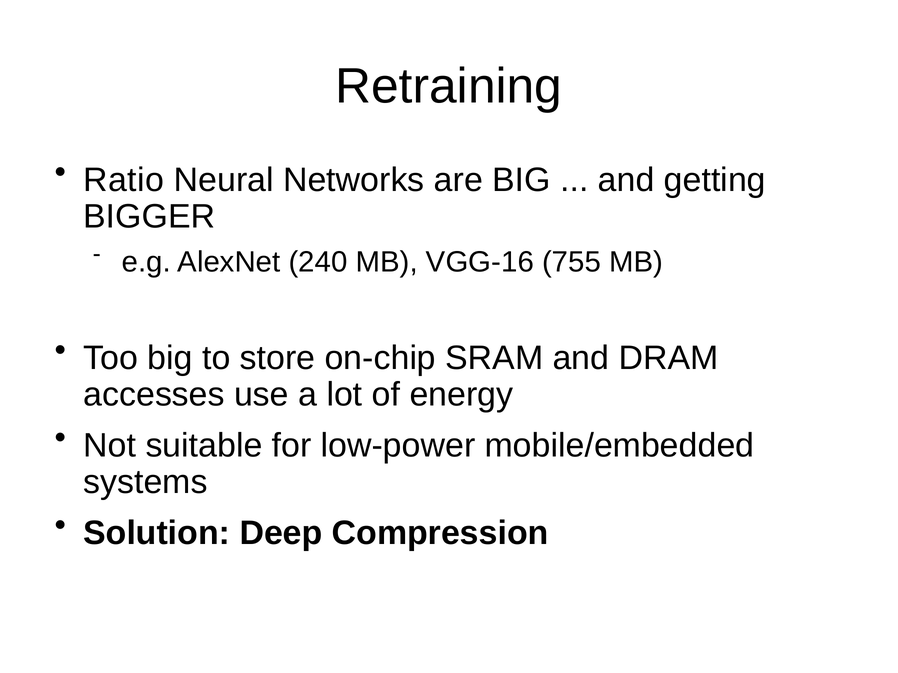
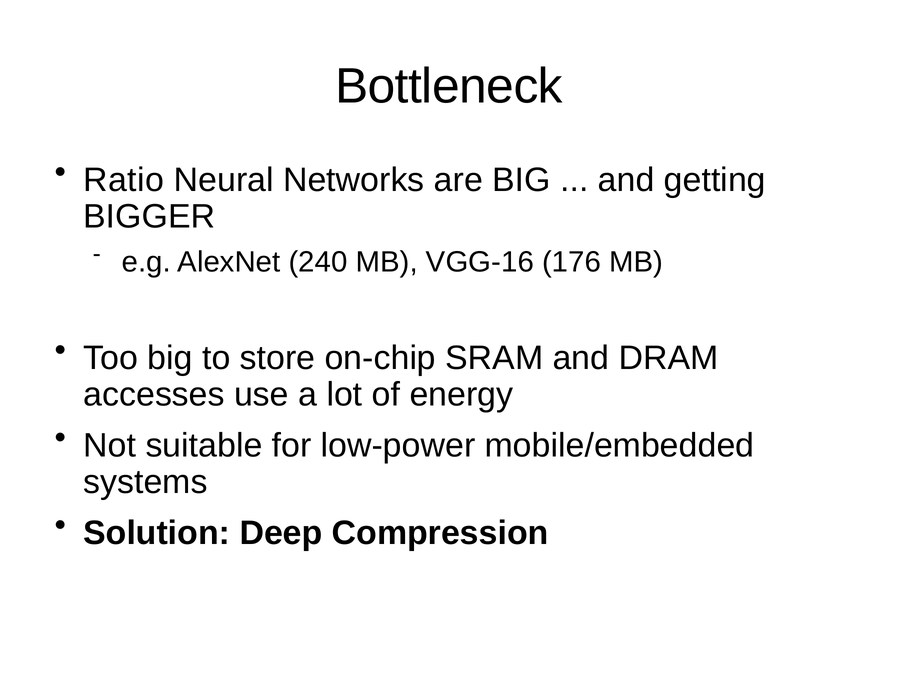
Retraining: Retraining -> Bottleneck (449, 86)
755: 755 -> 176 (571, 262)
